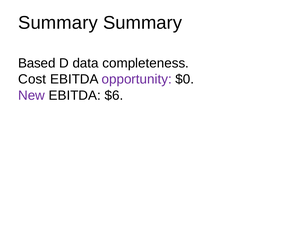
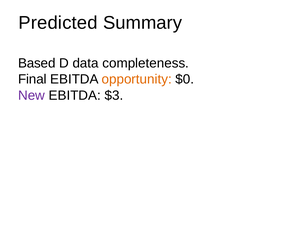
Summary: Summary -> Predicted (58, 23)
Cost: Cost -> Final (32, 79)
opportunity colour: purple -> orange (137, 79)
$6: $6 -> $3 (114, 96)
